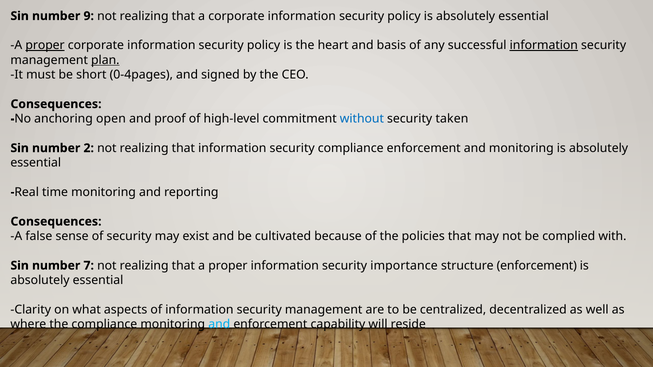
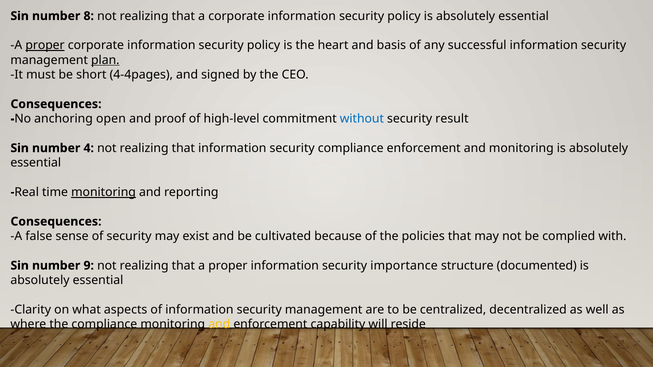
9: 9 -> 8 (89, 16)
information underline: present -> none (544, 45)
0-4pages: 0-4pages -> 4-4pages (141, 75)
taken: taken -> result (452, 119)
2: 2 -> 4 (89, 148)
monitoring underline: none -> present (104, 192)
7: 7 -> 9 (89, 266)
structure enforcement: enforcement -> documented (537, 266)
and colour: light blue -> yellow (219, 325)
